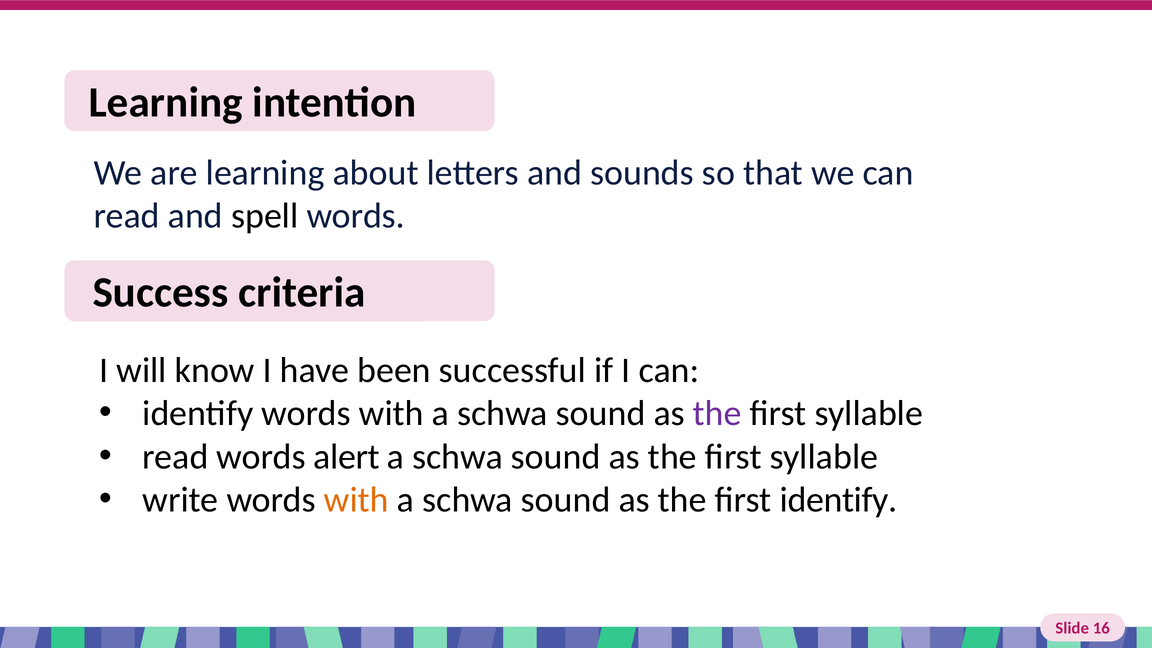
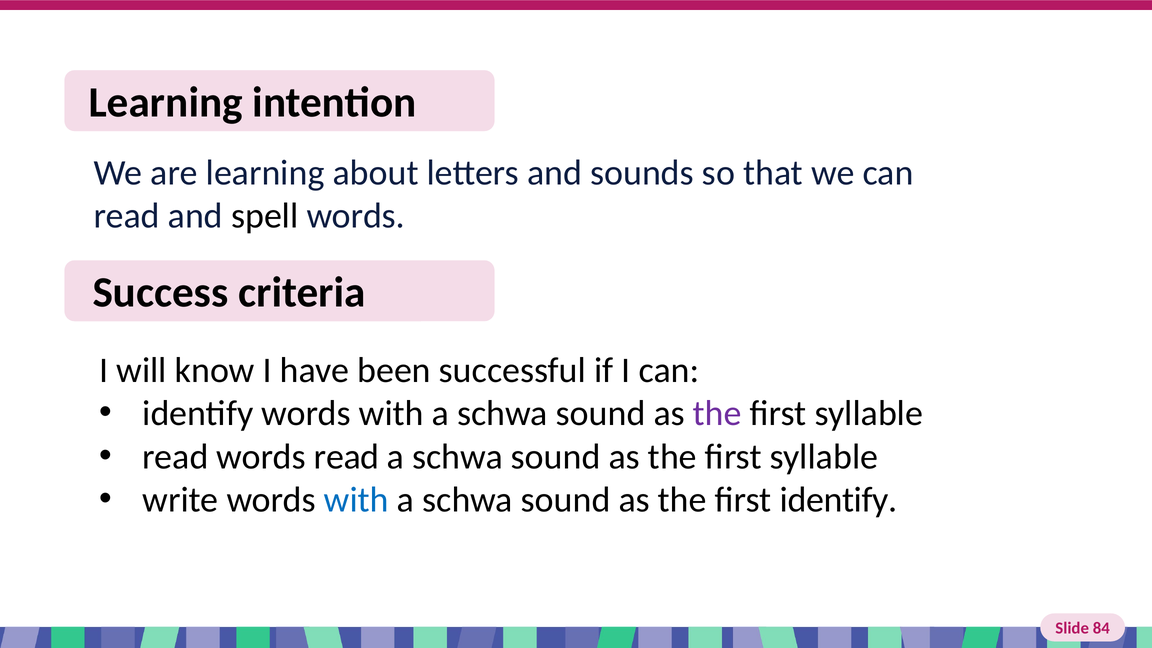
words alert: alert -> read (347, 457)
with colour: orange -> blue (356, 500)
16: 16 -> 84 (1101, 628)
